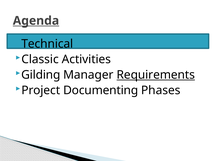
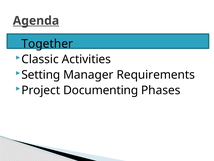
Technical: Technical -> Together (47, 44)
Gilding: Gilding -> Setting (41, 75)
Requirements underline: present -> none (156, 75)
